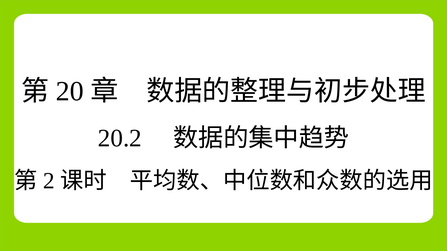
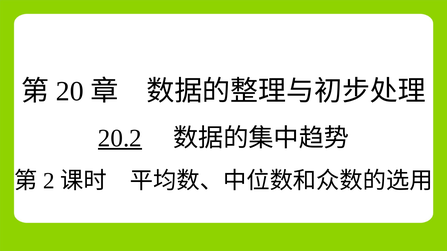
20.2 underline: none -> present (120, 138)
